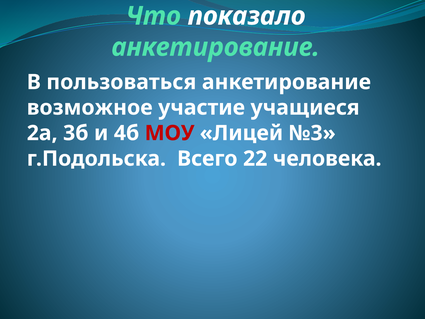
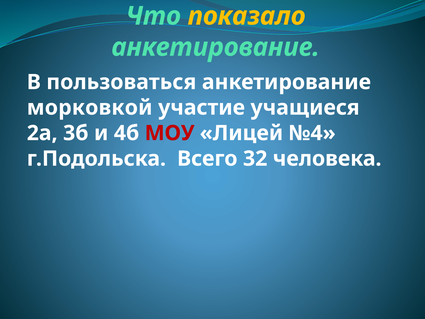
показало colour: white -> yellow (247, 16)
возможное: возможное -> морковкой (90, 108)
№3: №3 -> №4 (312, 133)
22: 22 -> 32 (255, 159)
